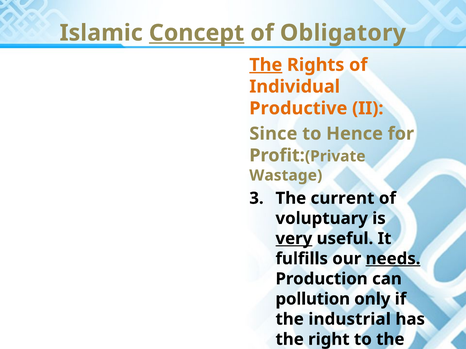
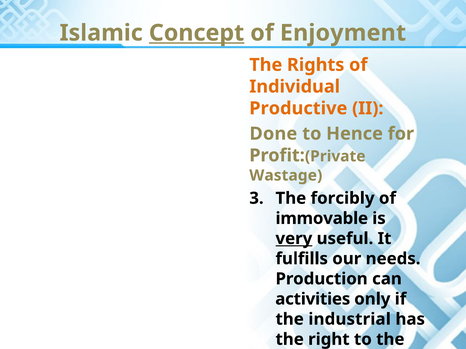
Obligatory: Obligatory -> Enjoyment (343, 33)
The underline: present -> none (266, 65)
Since: Since -> Done (273, 134)
current: current -> forcibly (343, 199)
voluptuary: voluptuary -> immovable (322, 219)
needs underline: present -> none (393, 259)
pollution: pollution -> activities (313, 299)
